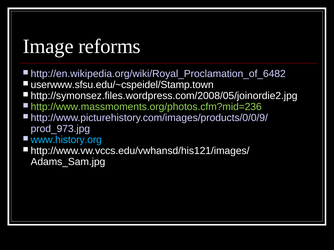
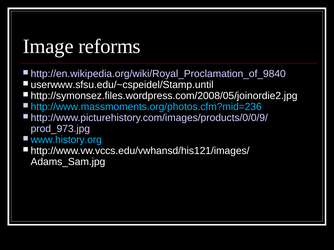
http://en.wikipedia.org/wiki/Royal_Proclamation_of_6482: http://en.wikipedia.org/wiki/Royal_Proclamation_of_6482 -> http://en.wikipedia.org/wiki/Royal_Proclamation_of_9840 (158, 74)
userwww.sfsu.edu/~cspeidel/Stamp.town: userwww.sfsu.edu/~cspeidel/Stamp.town -> userwww.sfsu.edu/~cspeidel/Stamp.until (122, 85)
http://www.massmoments.org/photos.cfm?mid=236 colour: light green -> light blue (146, 107)
